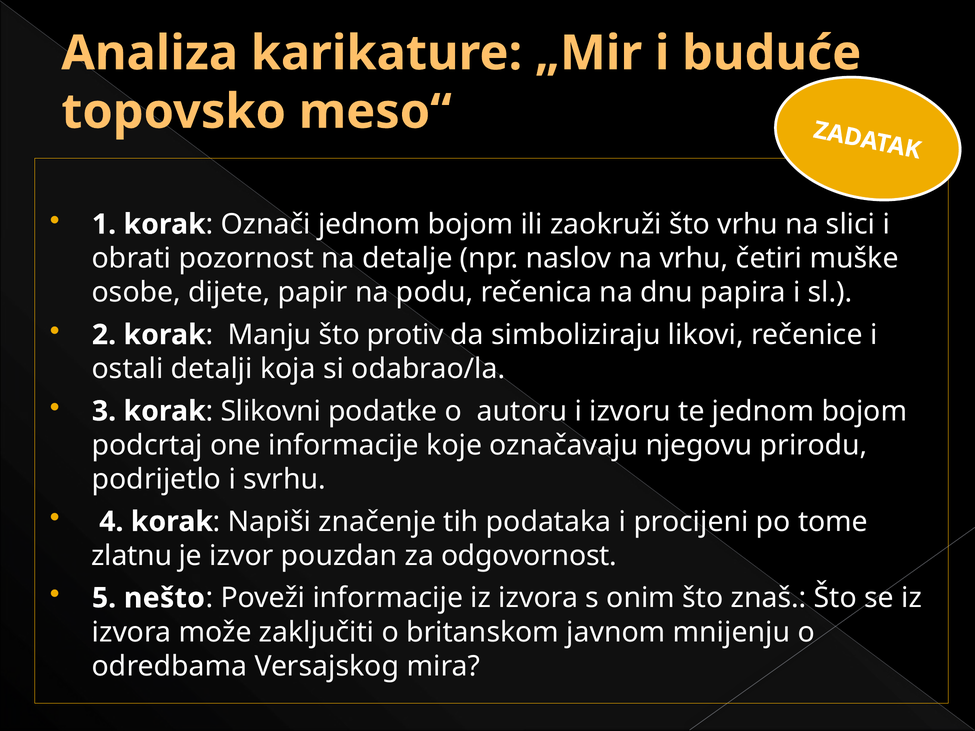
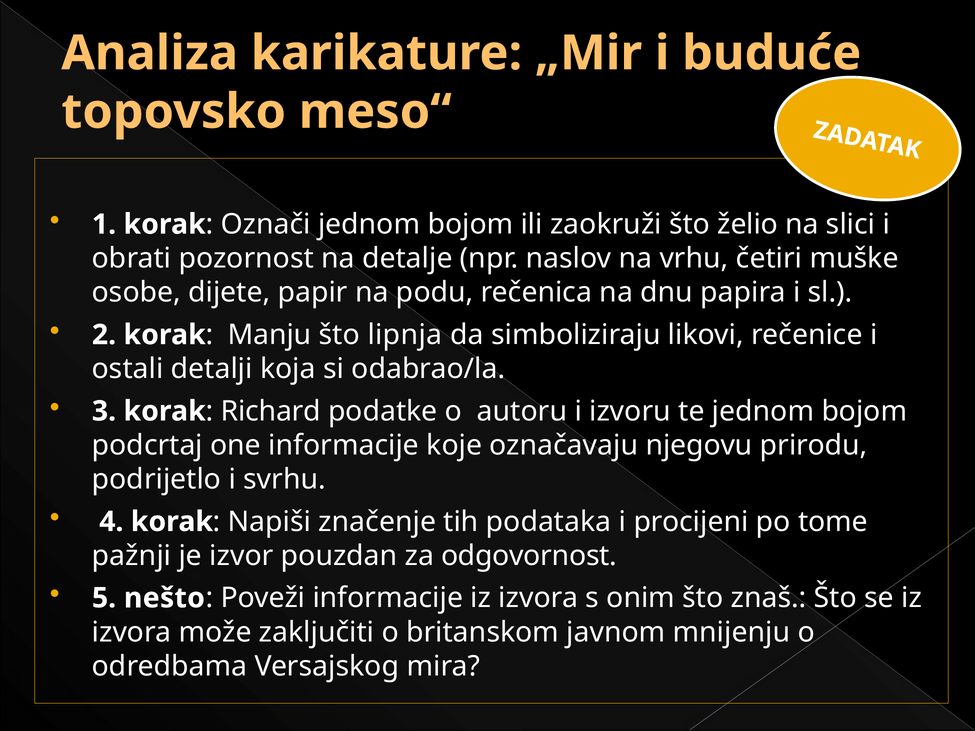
što vrhu: vrhu -> želio (748, 224)
protiv: protiv -> lipnja (405, 335)
Slikovni: Slikovni -> Richard (271, 411)
zlatnu: zlatnu -> pažnji (132, 556)
